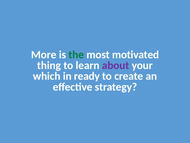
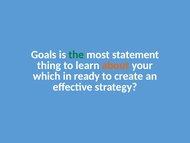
More: More -> Goals (44, 55)
motivated: motivated -> statement (136, 55)
about colour: purple -> orange (116, 65)
